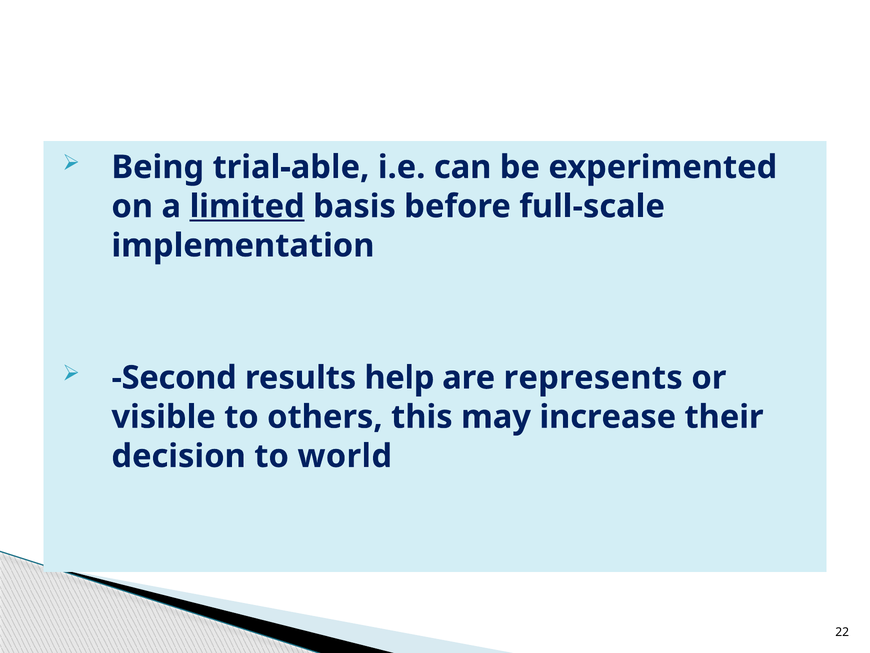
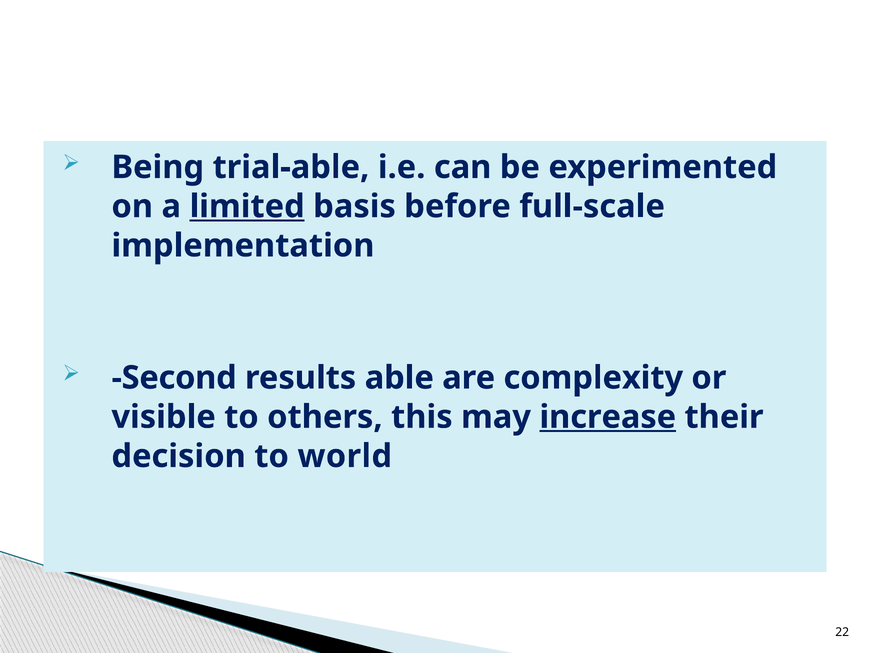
help: help -> able (399, 378)
represents: represents -> complexity (593, 378)
increase underline: none -> present (608, 417)
